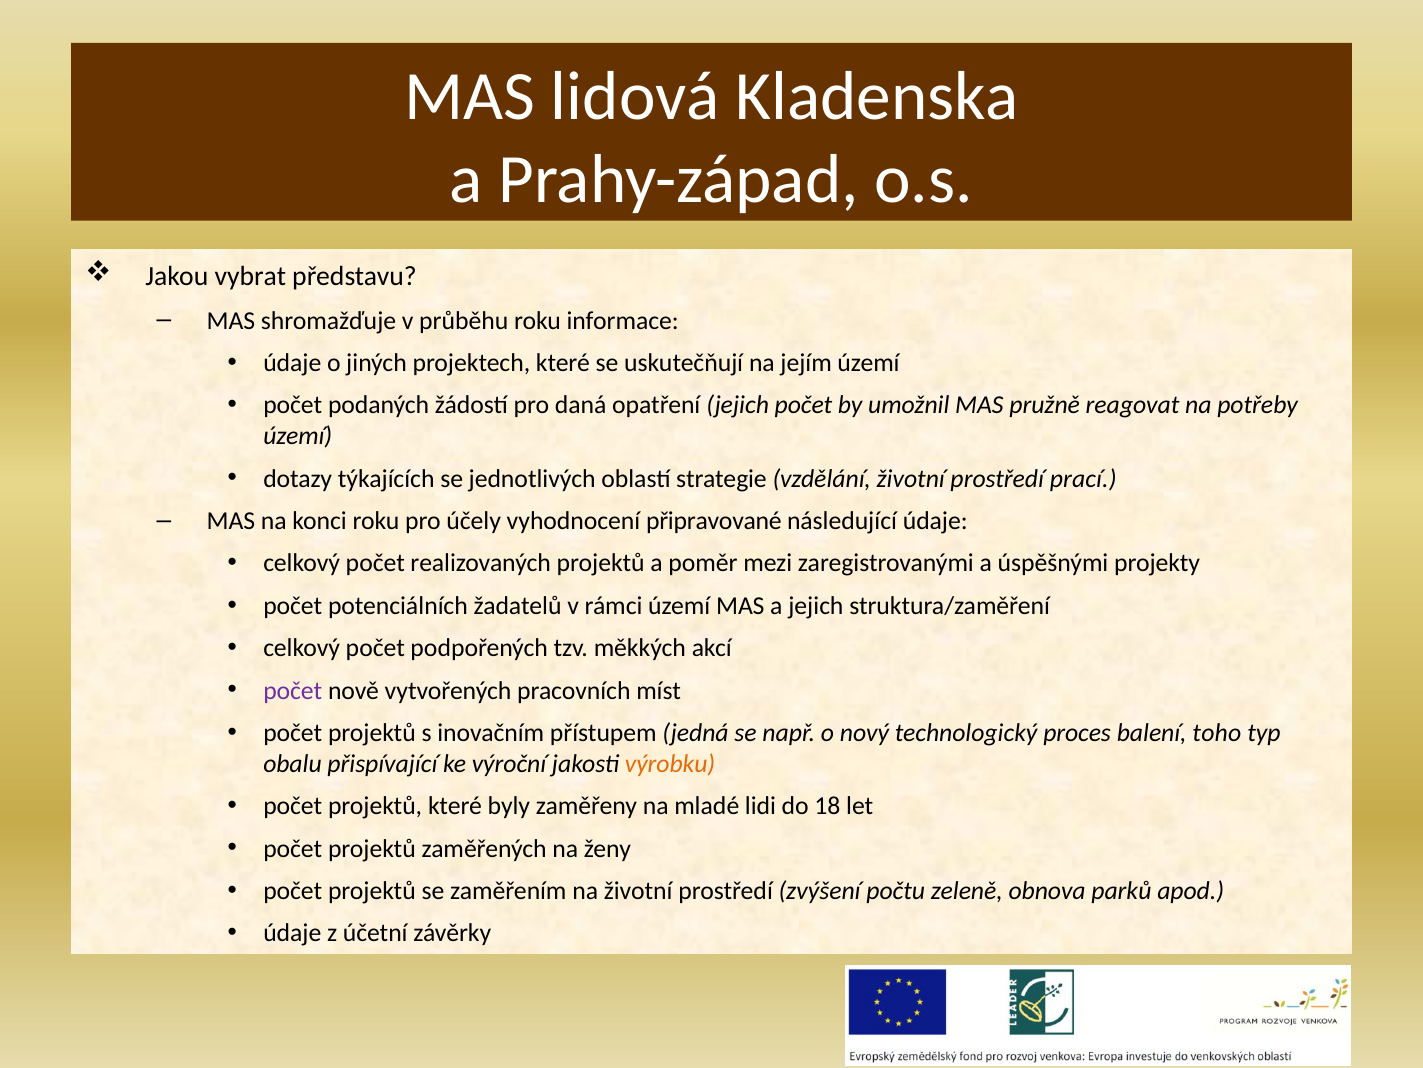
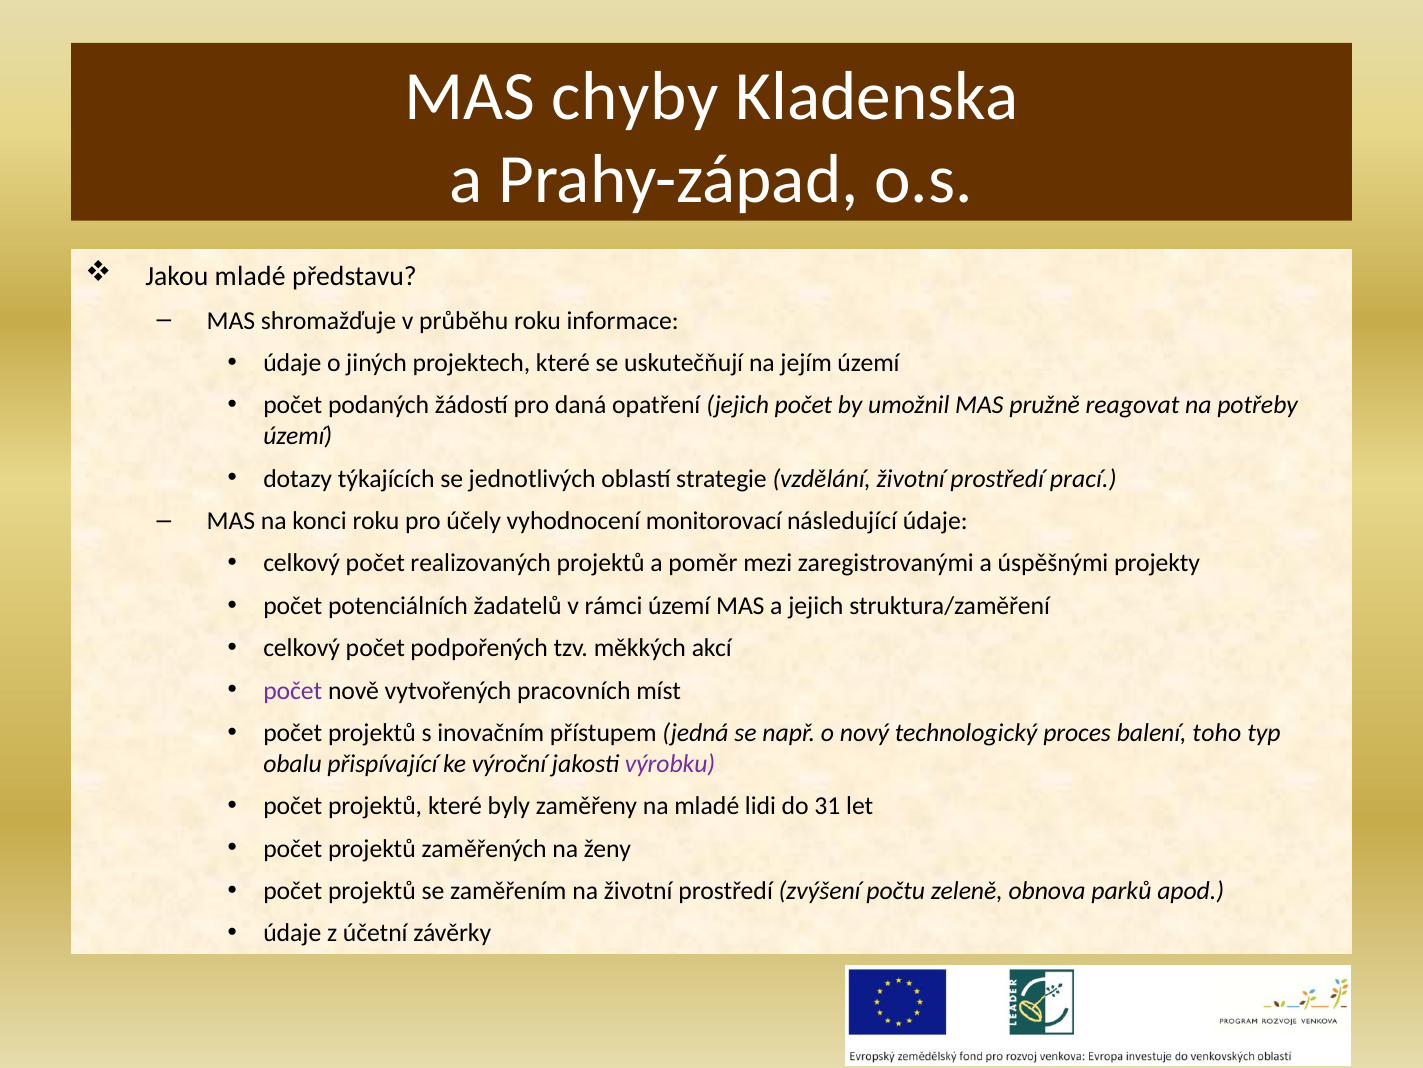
lidová: lidová -> chyby (635, 96)
Jakou vybrat: vybrat -> mladé (250, 277)
připravované: připravované -> monitorovací (714, 521)
výrobku colour: orange -> purple (670, 763)
18: 18 -> 31 (827, 806)
